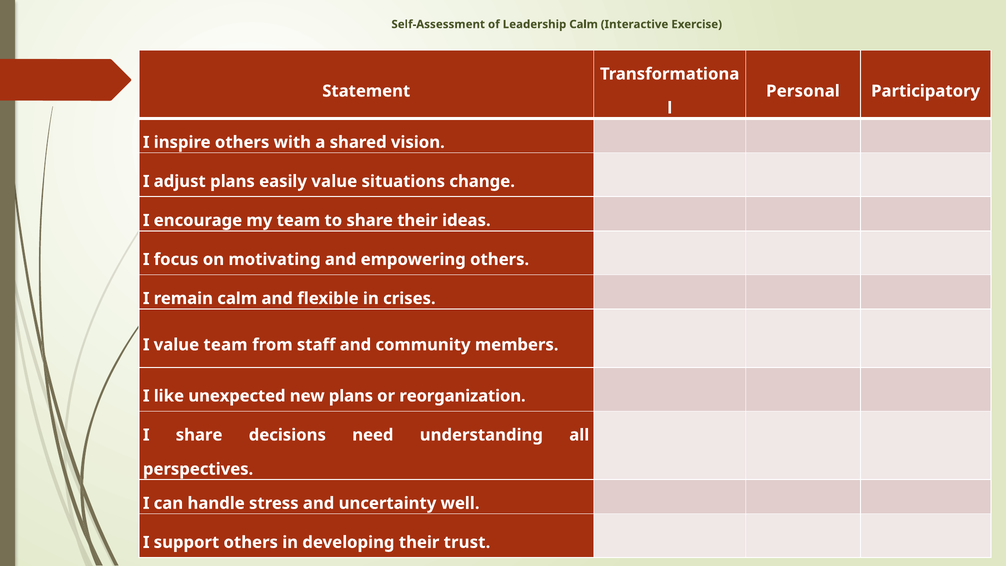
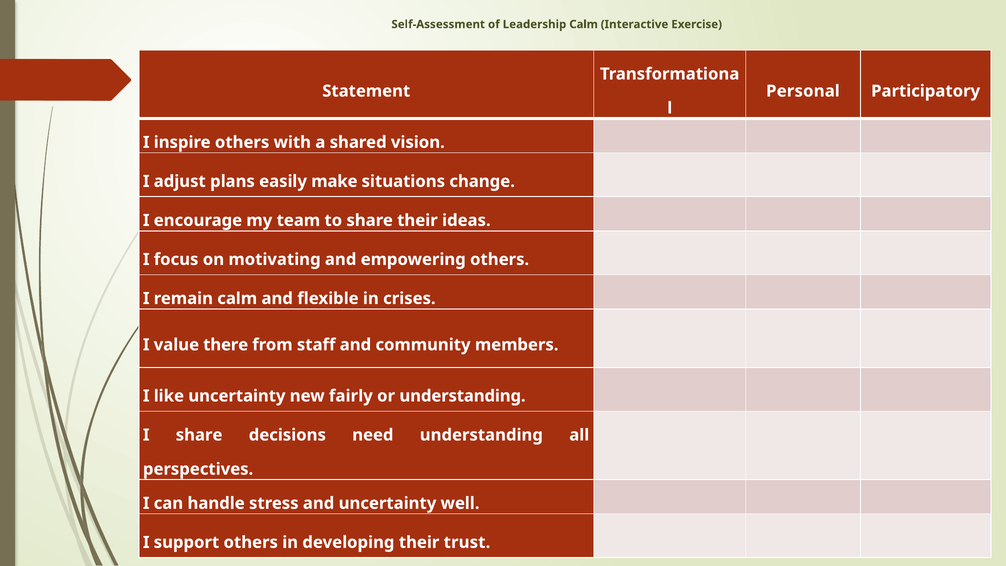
easily value: value -> make (334, 181)
value team: team -> there (226, 345)
like unexpected: unexpected -> uncertainty (237, 396)
new plans: plans -> fairly (351, 396)
or reorganization: reorganization -> understanding (463, 396)
